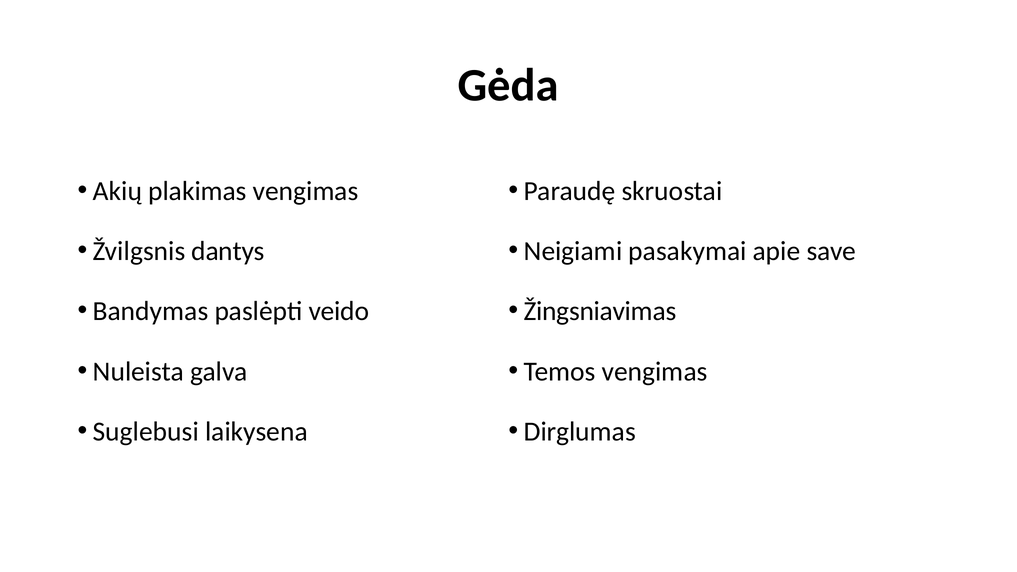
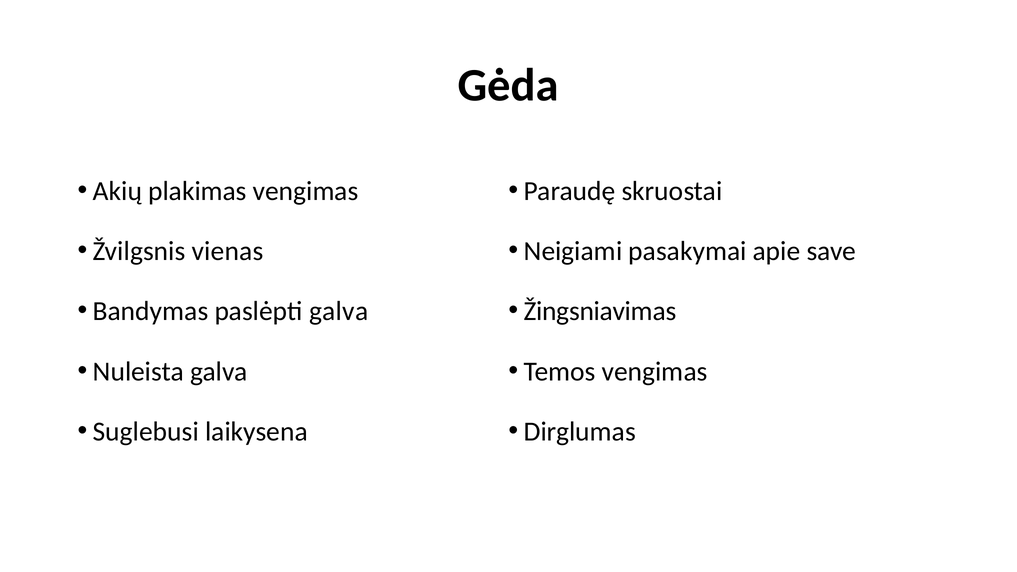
dantys: dantys -> vienas (228, 251)
paslėpti veido: veido -> galva (339, 311)
